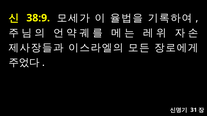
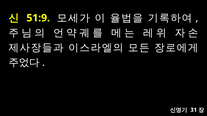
38:9: 38:9 -> 51:9 (38, 18)
